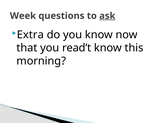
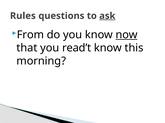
Week: Week -> Rules (23, 16)
Extra: Extra -> From (30, 35)
now underline: none -> present (127, 35)
